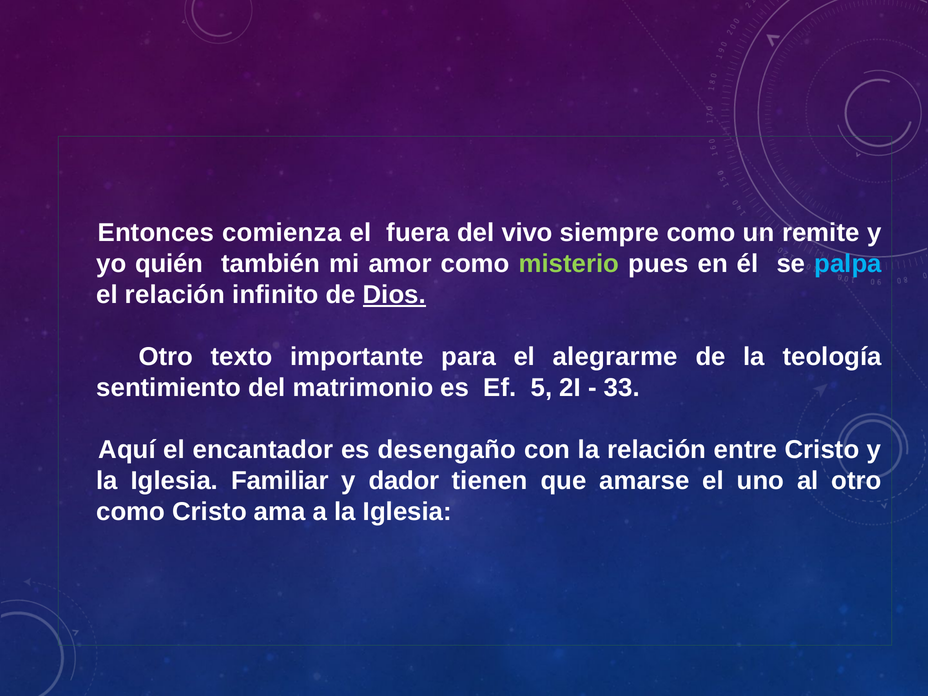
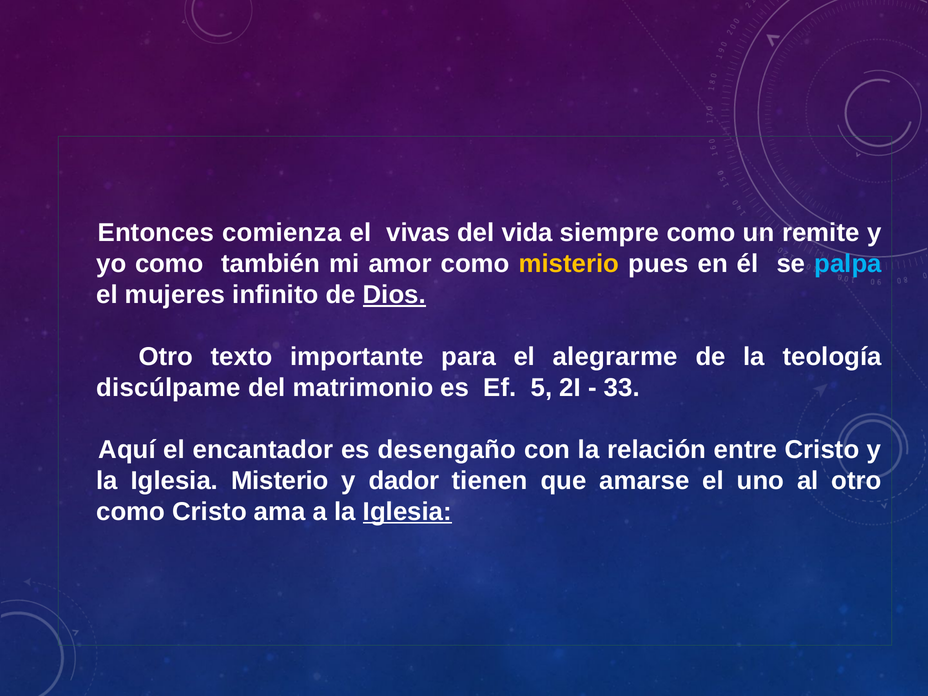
fuera: fuera -> vivas (418, 233)
vivo: vivo -> vida (527, 233)
yo quién: quién -> como (169, 264)
misterio colour: light green -> yellow (569, 264)
el relación: relación -> mujeres (175, 295)
sentimiento: sentimiento -> discúlpame (169, 388)
Iglesia Familiar: Familiar -> Misterio (280, 481)
Iglesia underline: none -> present (407, 512)
